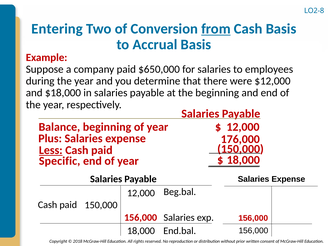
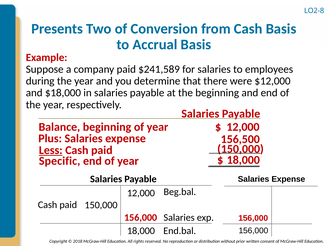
Entering: Entering -> Presents (57, 29)
from underline: present -> none (216, 29)
$650,000: $650,000 -> $241,589 (159, 69)
176,000: 176,000 -> 156,500 (240, 139)
